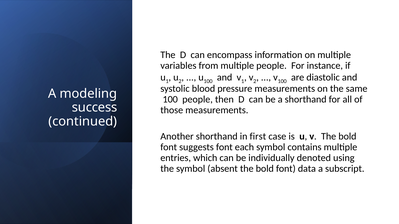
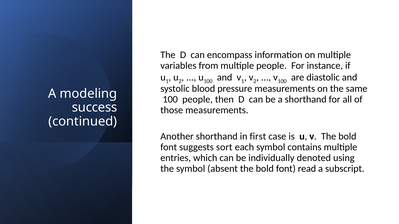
suggests font: font -> sort (224, 147)
data: data -> read (307, 169)
